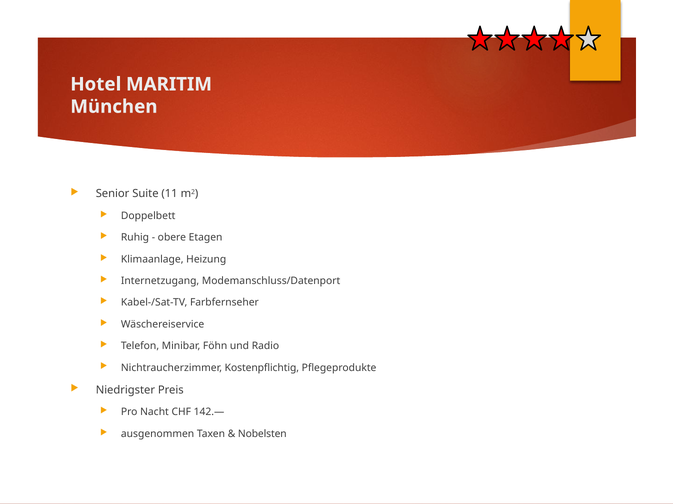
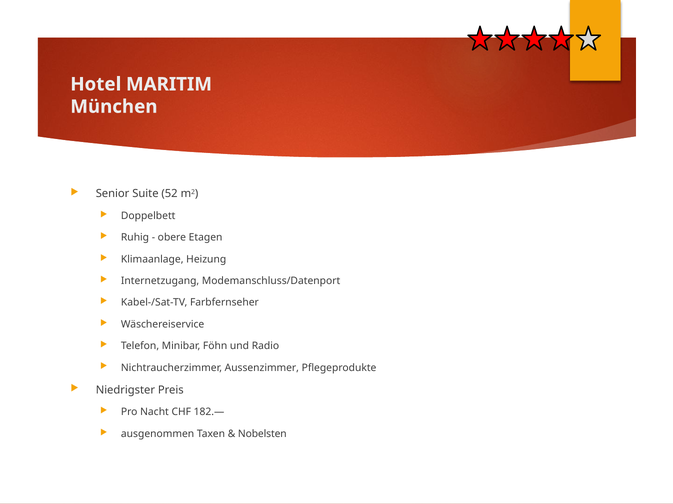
11: 11 -> 52 (170, 194)
Kostenpflichtig: Kostenpflichtig -> Aussenzimmer (262, 368)
142.—: 142.— -> 182.— (209, 413)
